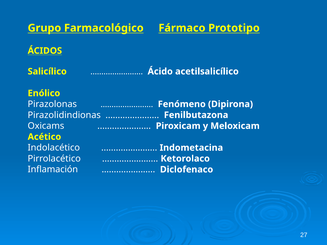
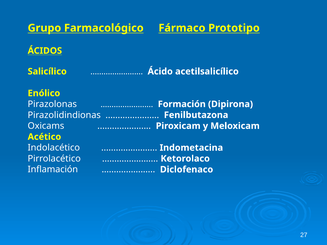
Fenómeno: Fenómeno -> Formación (182, 104)
